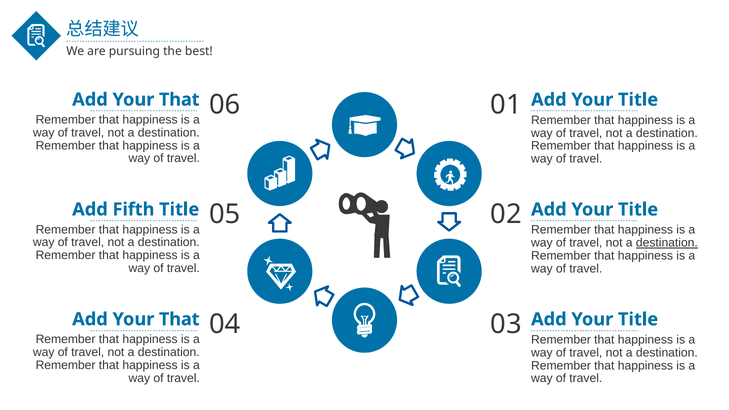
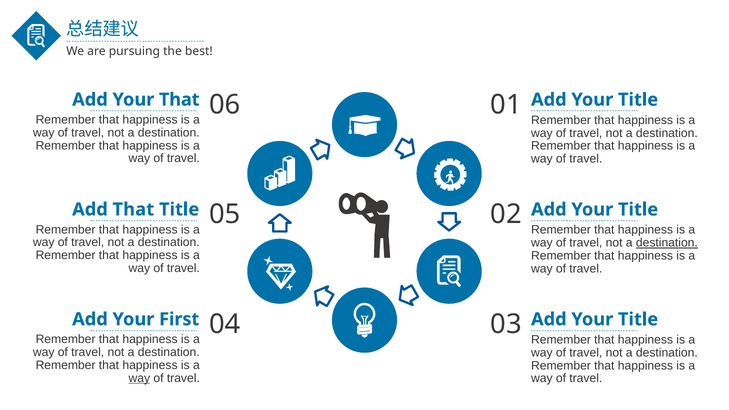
Add Fifth: Fifth -> That (133, 209)
That: That -> First (179, 319)
way underline: none -> present (139, 378)
